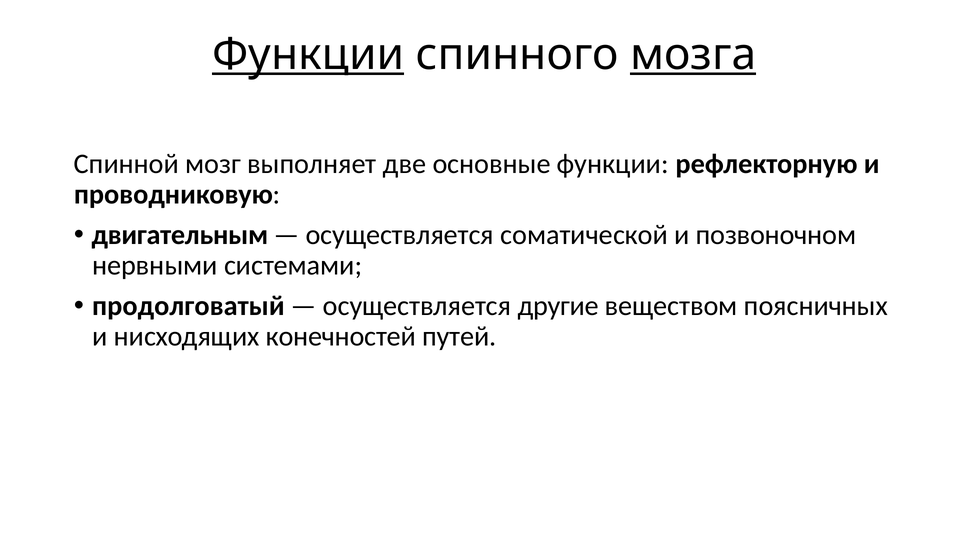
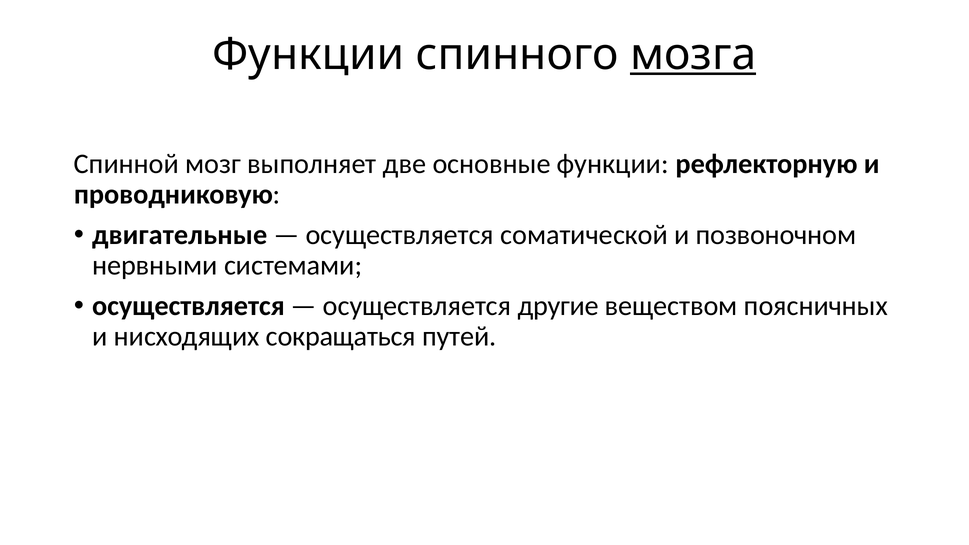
Функции underline: present -> none (308, 55)
двигательным: двигательным -> двигательные (180, 235)
продолговатый: продолговатый -> осуществляется (188, 306)
конечностей: конечностей -> сокращаться (341, 337)
